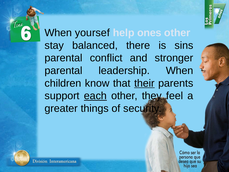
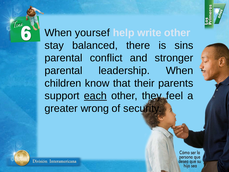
ones: ones -> write (149, 33)
their underline: present -> none (144, 83)
things: things -> wrong (95, 108)
